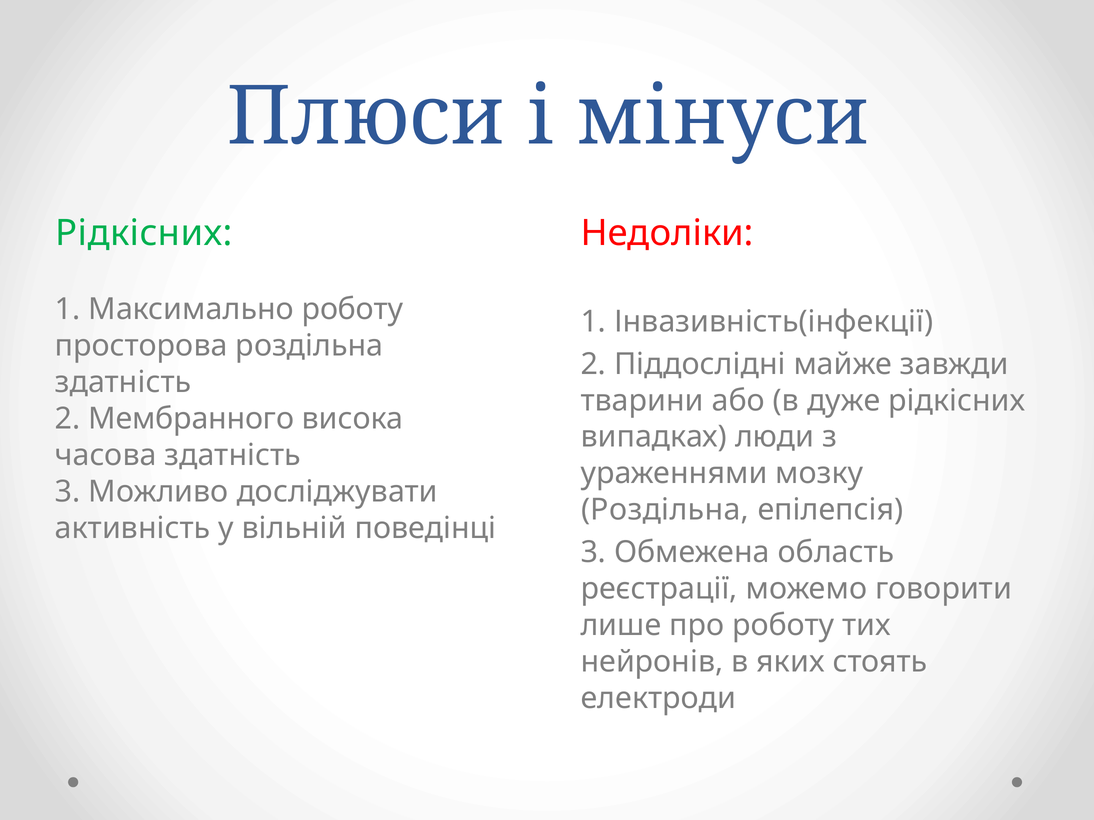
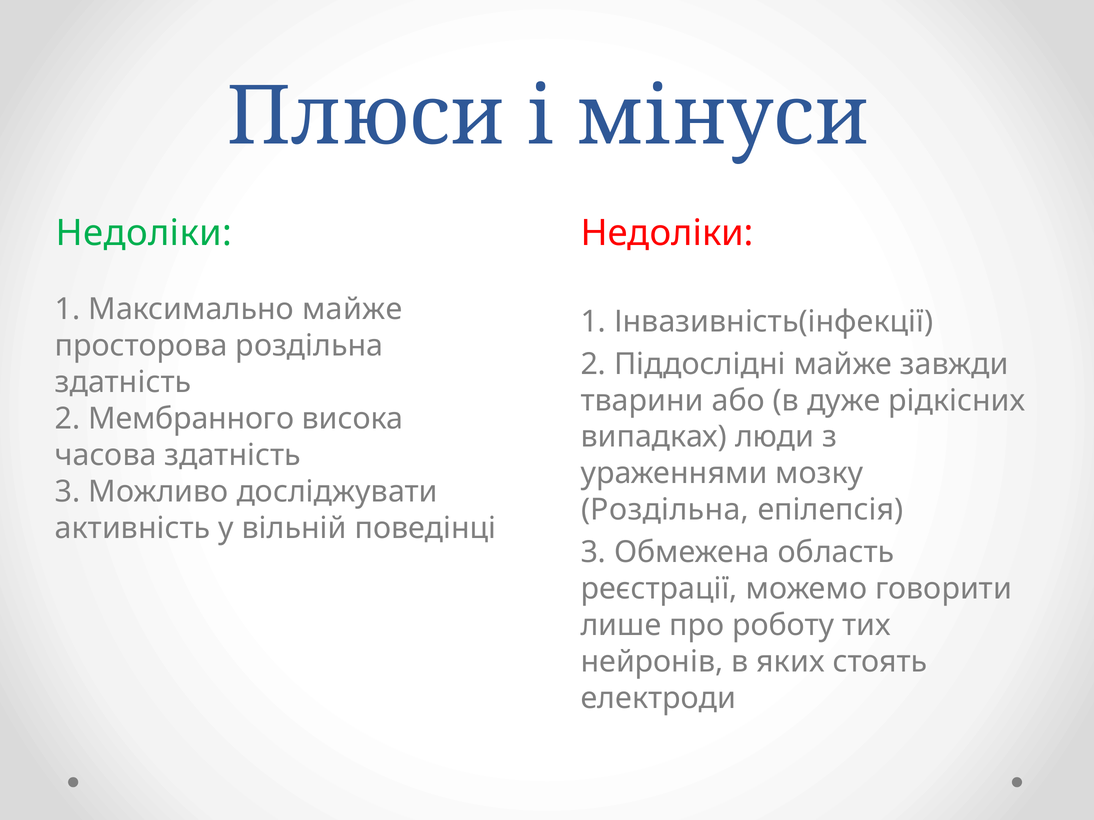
Рідкісних: Рідкісних -> Недоліки (144, 233)
Максимально роботу: роботу -> майже (352, 309)
